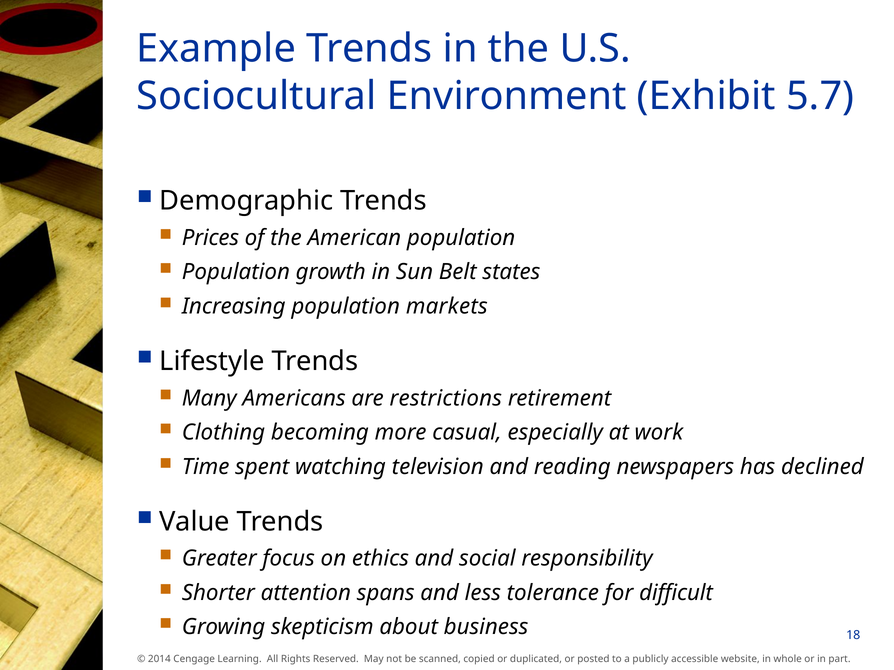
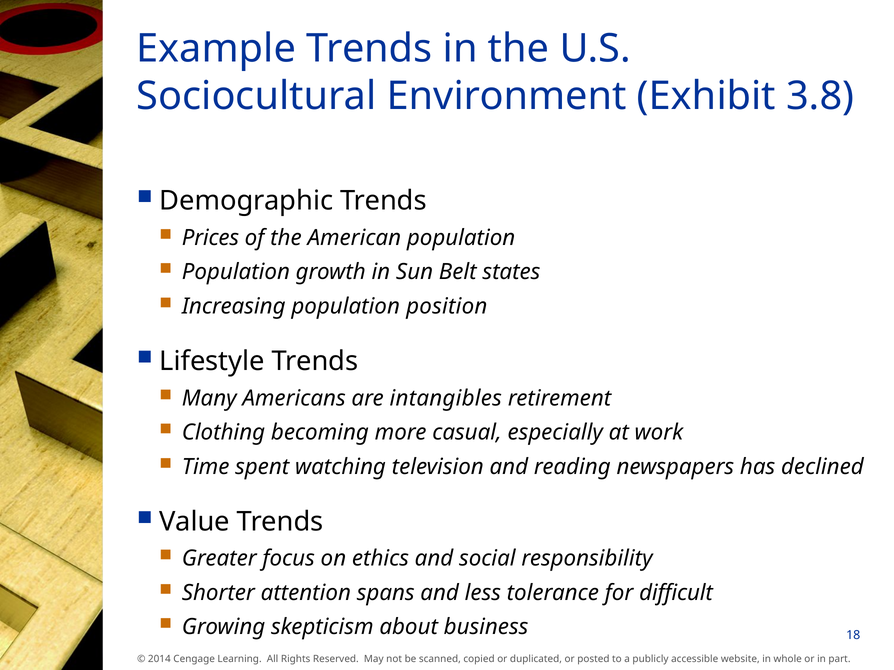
5.7: 5.7 -> 3.8 (820, 96)
markets: markets -> position (447, 307)
restrictions: restrictions -> intangibles (446, 398)
